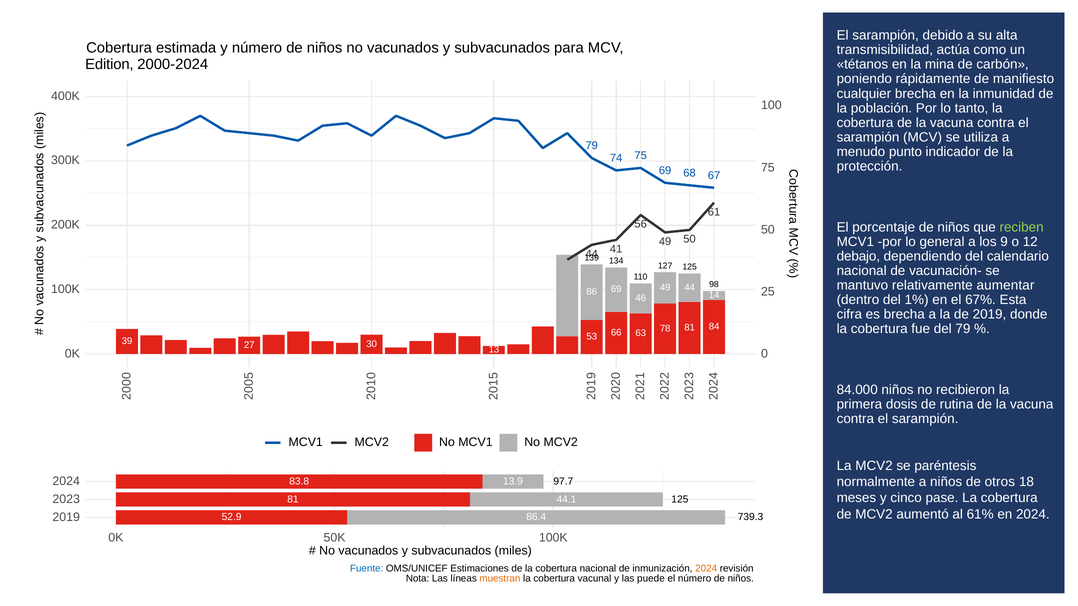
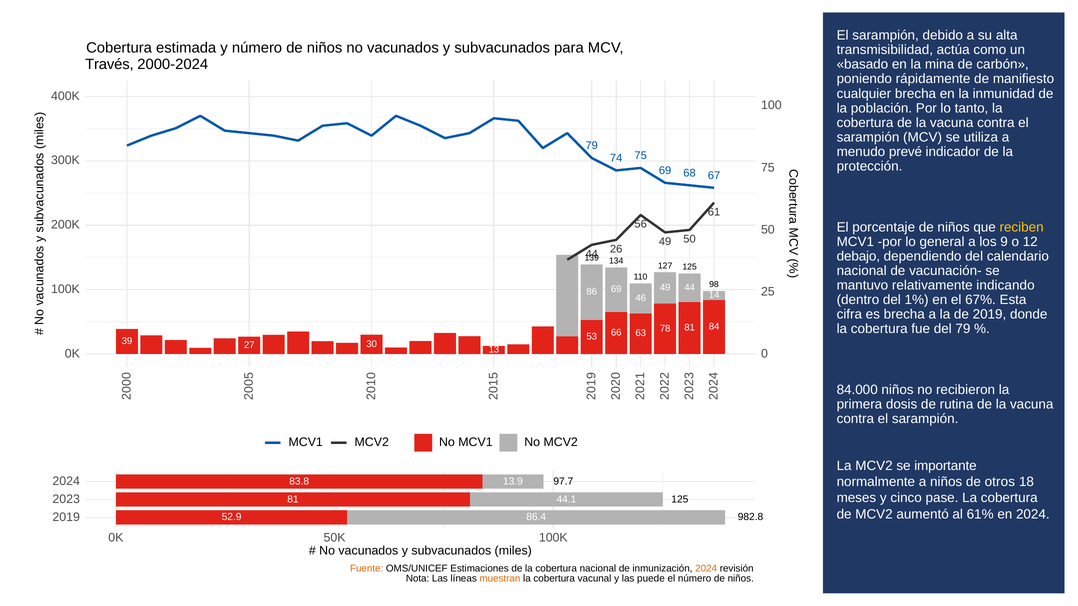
Edition: Edition -> Través (109, 64)
tétanos: tétanos -> basado (862, 65)
punto: punto -> prevé (906, 152)
reciben colour: light green -> yellow (1022, 227)
41: 41 -> 26 (616, 249)
aumentar: aumentar -> indicando (1005, 285)
paréntesis: paréntesis -> importante (945, 466)
739.3: 739.3 -> 982.8 (751, 517)
Fuente colour: blue -> orange (367, 569)
